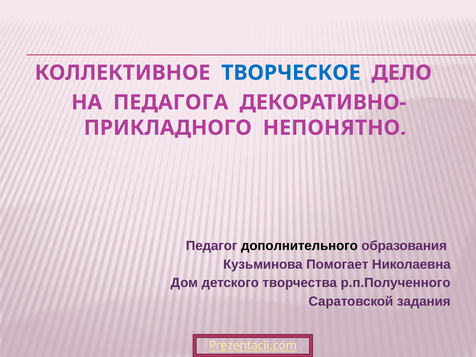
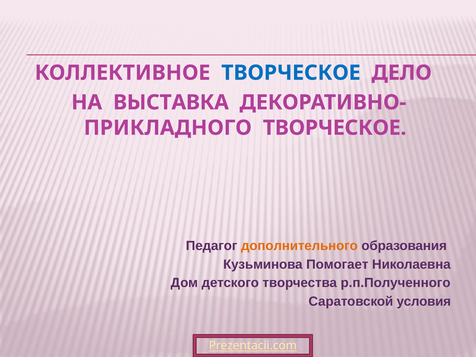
ПЕДАГОГА: ПЕДАГОГА -> ВЫСТАВКА (171, 102)
НЕПОНЯТНО: НЕПОНЯТНО -> ТВОРЧЕСКОЕ (335, 128)
дополнительного colour: black -> orange (299, 246)
задания: задания -> условия (424, 301)
